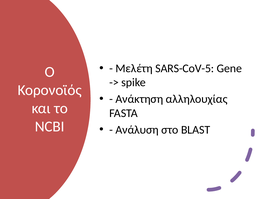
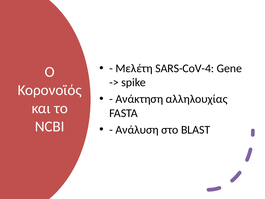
SARS-CoV-5: SARS-CoV-5 -> SARS-CoV-4 (185, 68)
